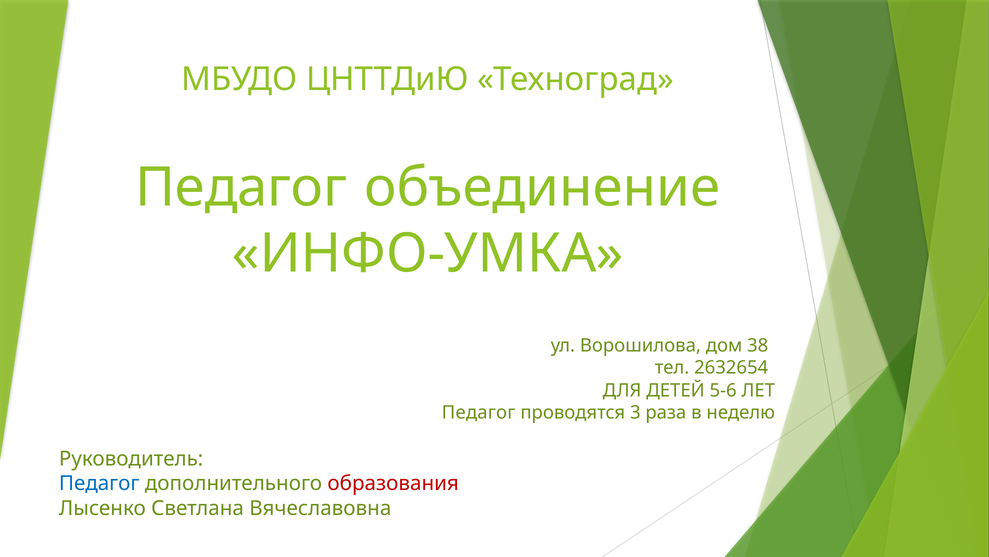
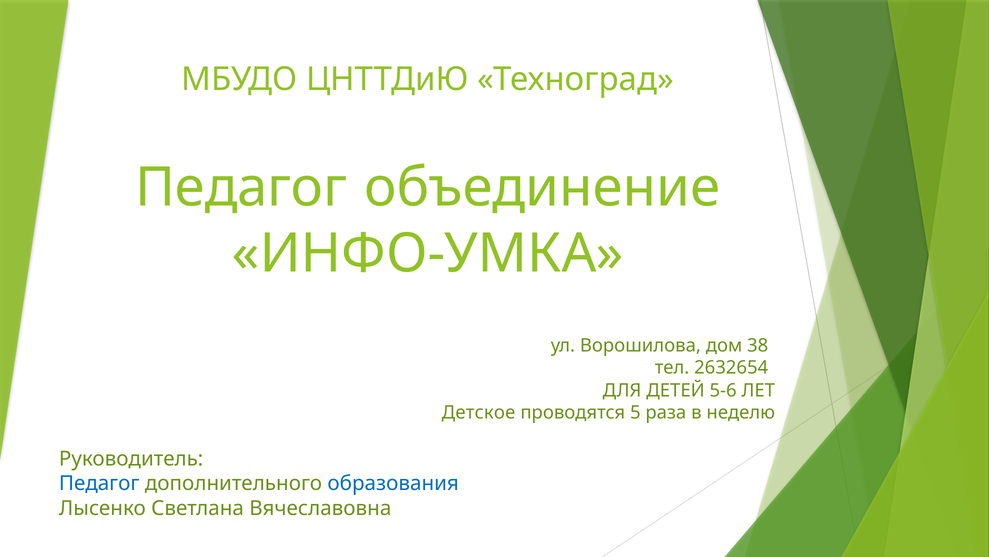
Педагог: Педагог -> Детское (479, 412)
3: 3 -> 5 (635, 412)
образования colour: red -> blue (393, 483)
